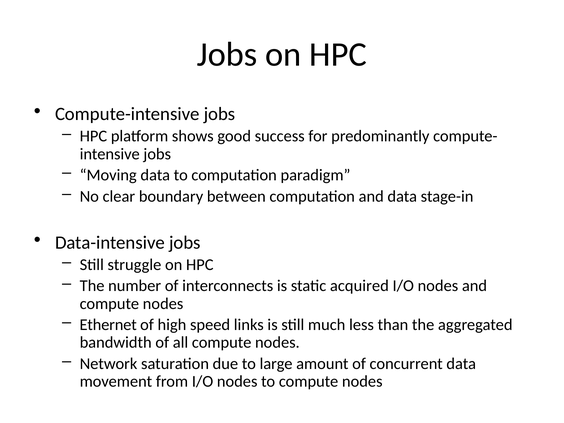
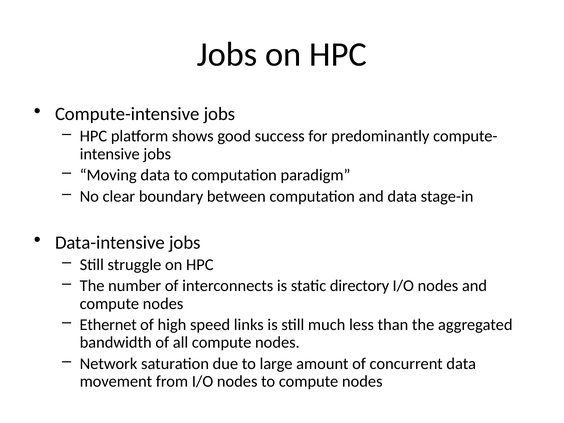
acquired: acquired -> directory (359, 286)
